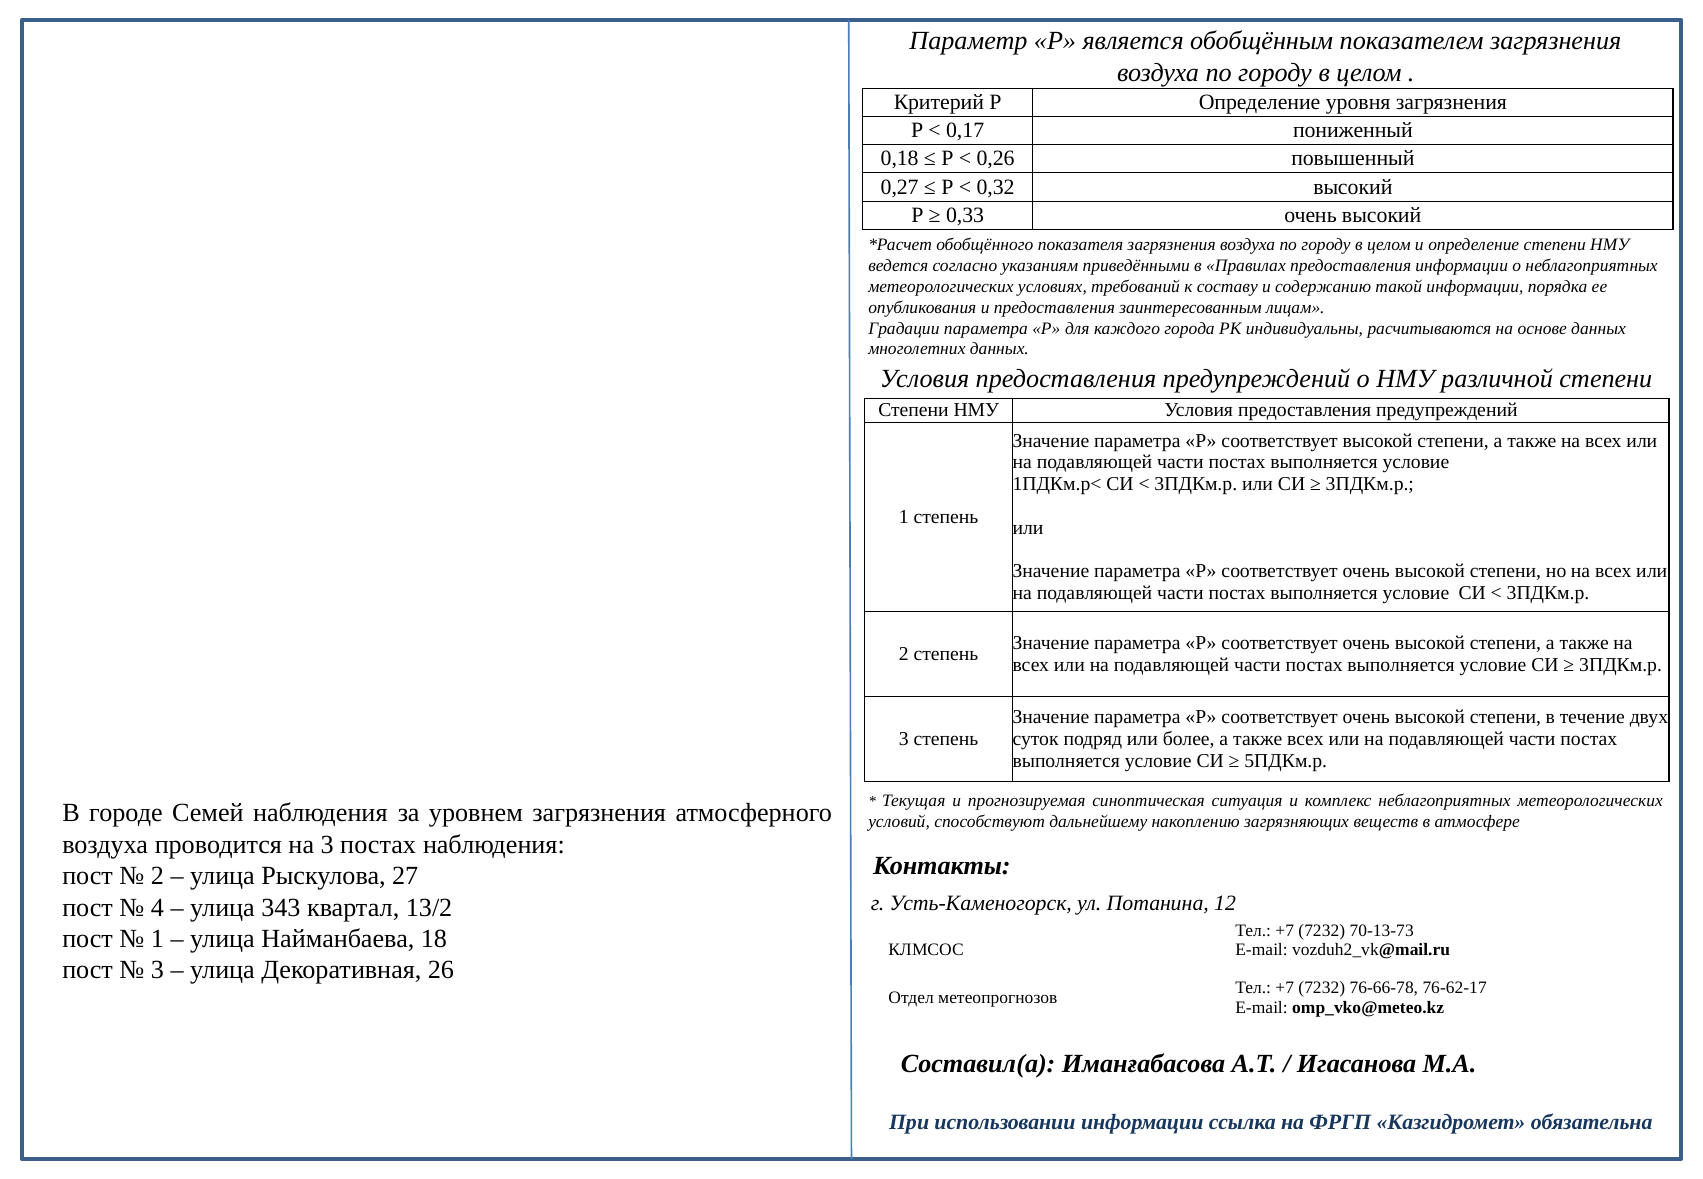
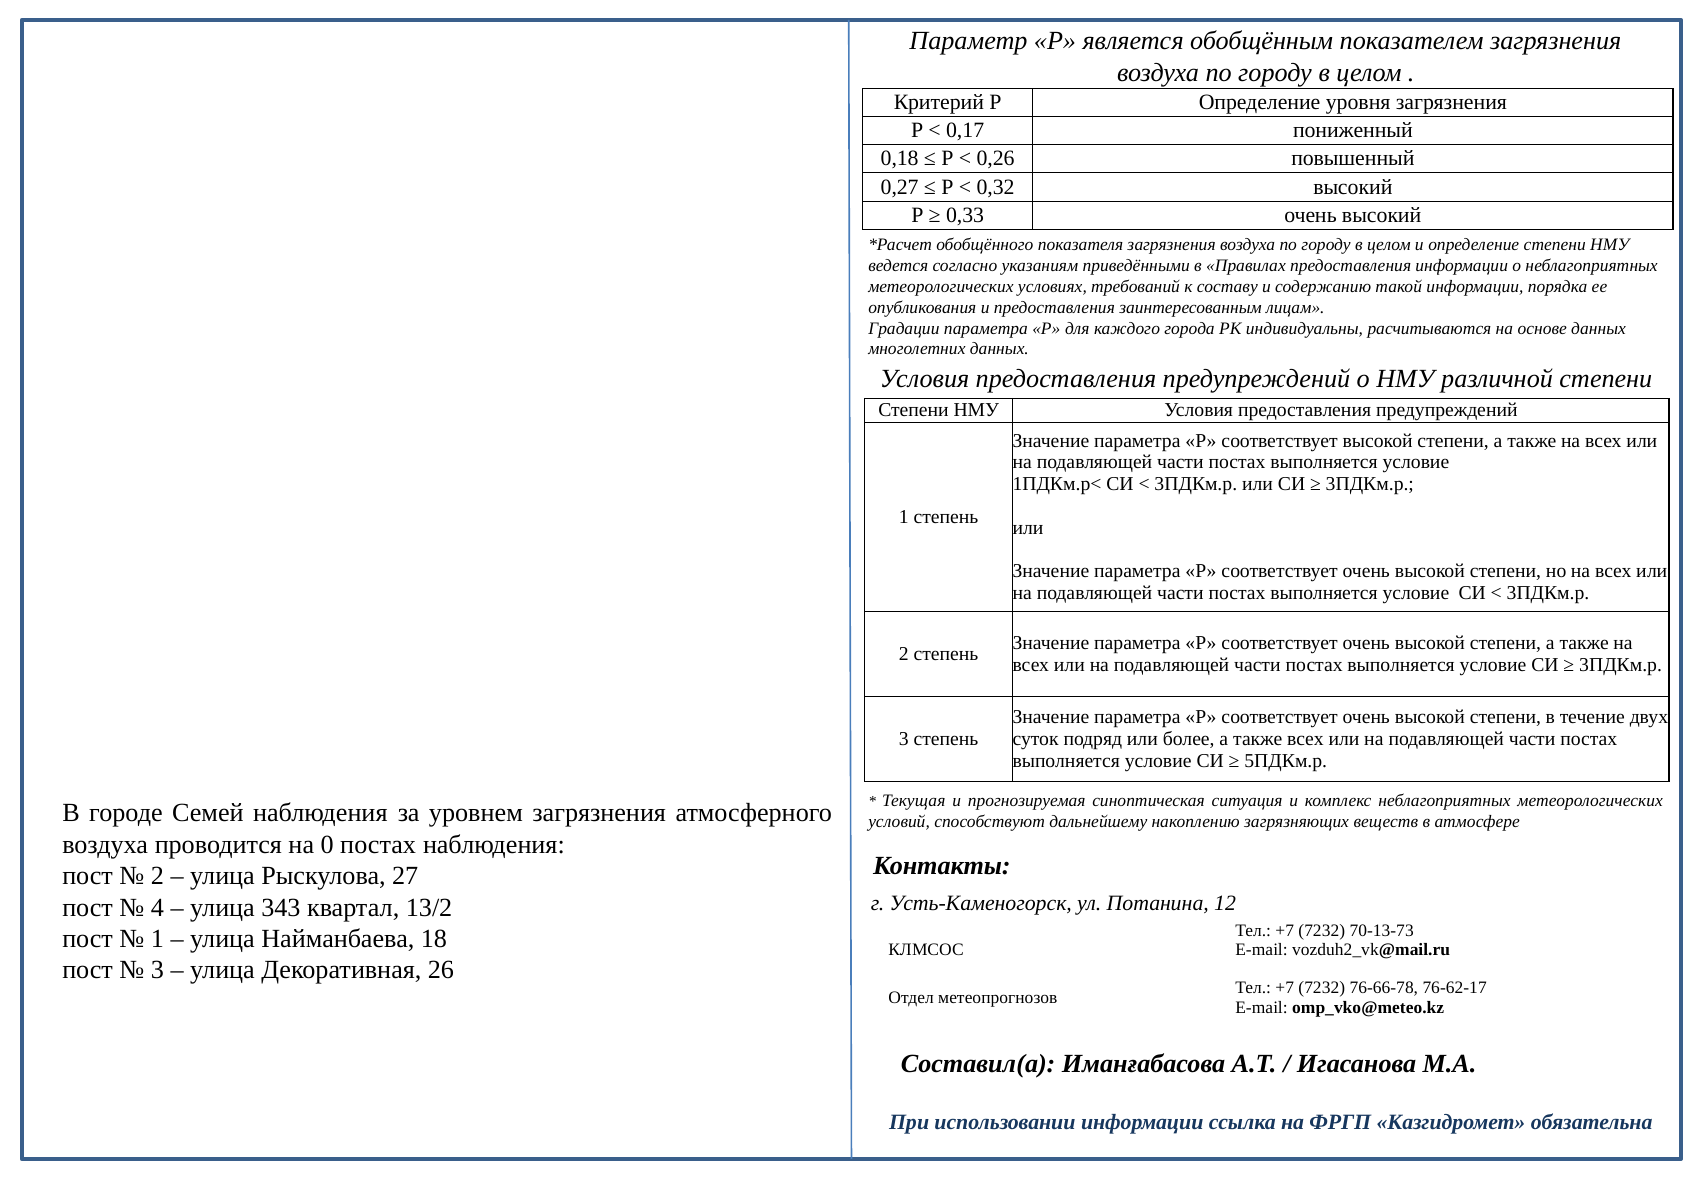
на 3: 3 -> 0 (327, 845)
